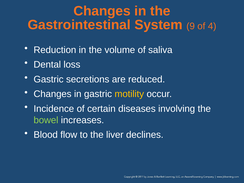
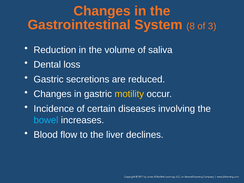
9: 9 -> 8 (191, 26)
4: 4 -> 3 (212, 26)
bowel colour: light green -> light blue (46, 120)
